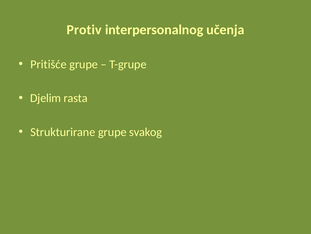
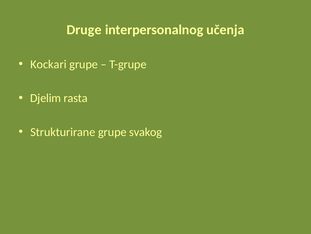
Protiv: Protiv -> Druge (84, 30)
Pritišće: Pritišće -> Kockari (48, 64)
